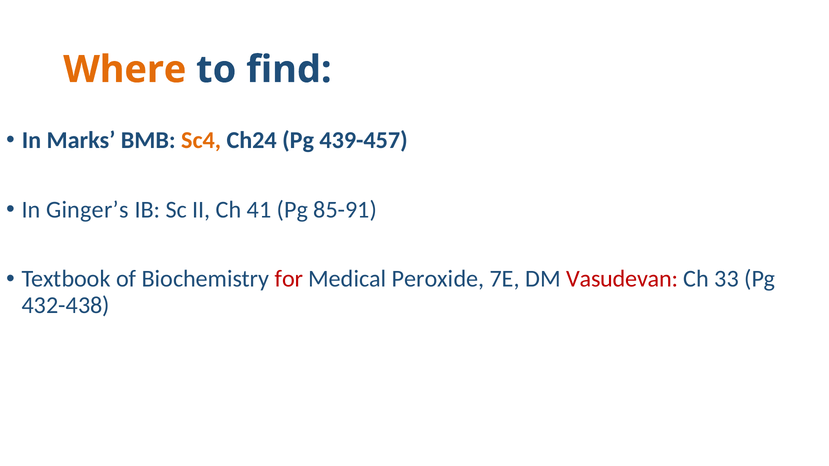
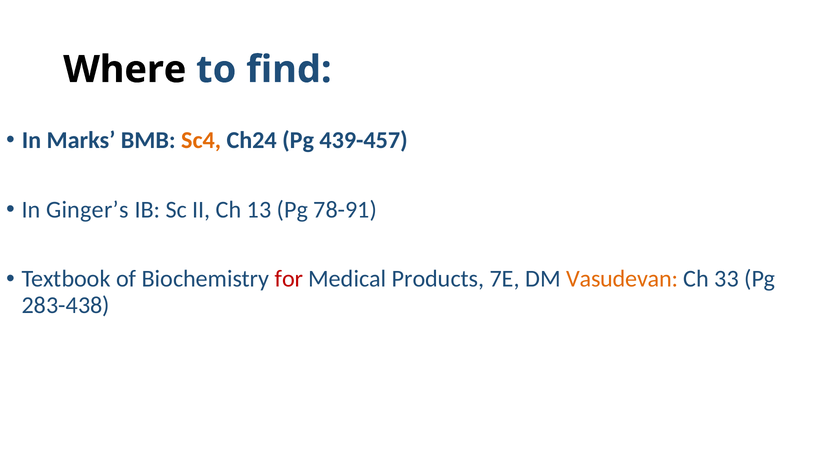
Where colour: orange -> black (125, 70)
41: 41 -> 13 (259, 210)
85-91: 85-91 -> 78-91 (345, 210)
Peroxide: Peroxide -> Products (438, 279)
Vasudevan colour: red -> orange (622, 279)
432-438: 432-438 -> 283-438 (66, 305)
